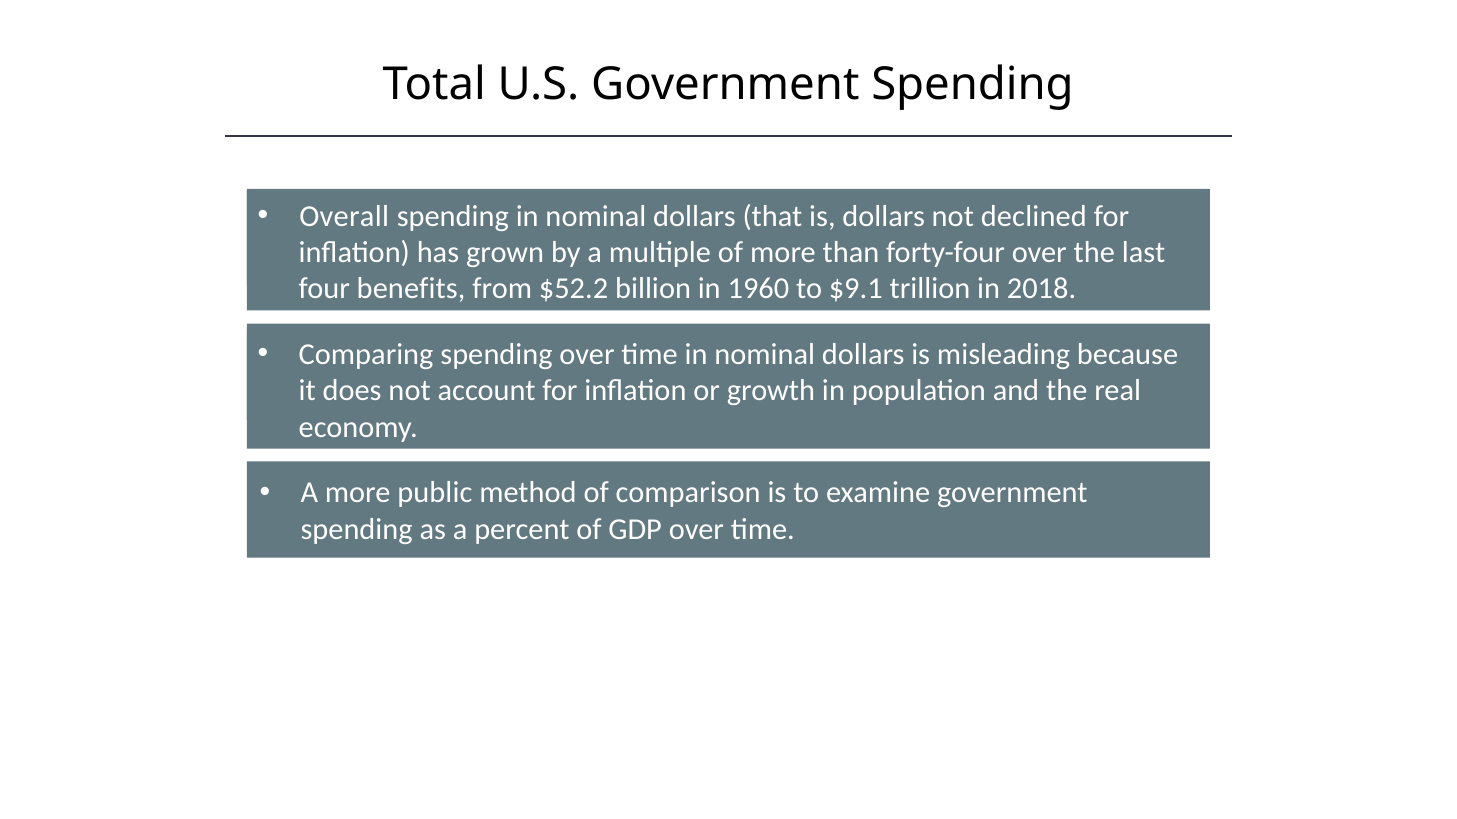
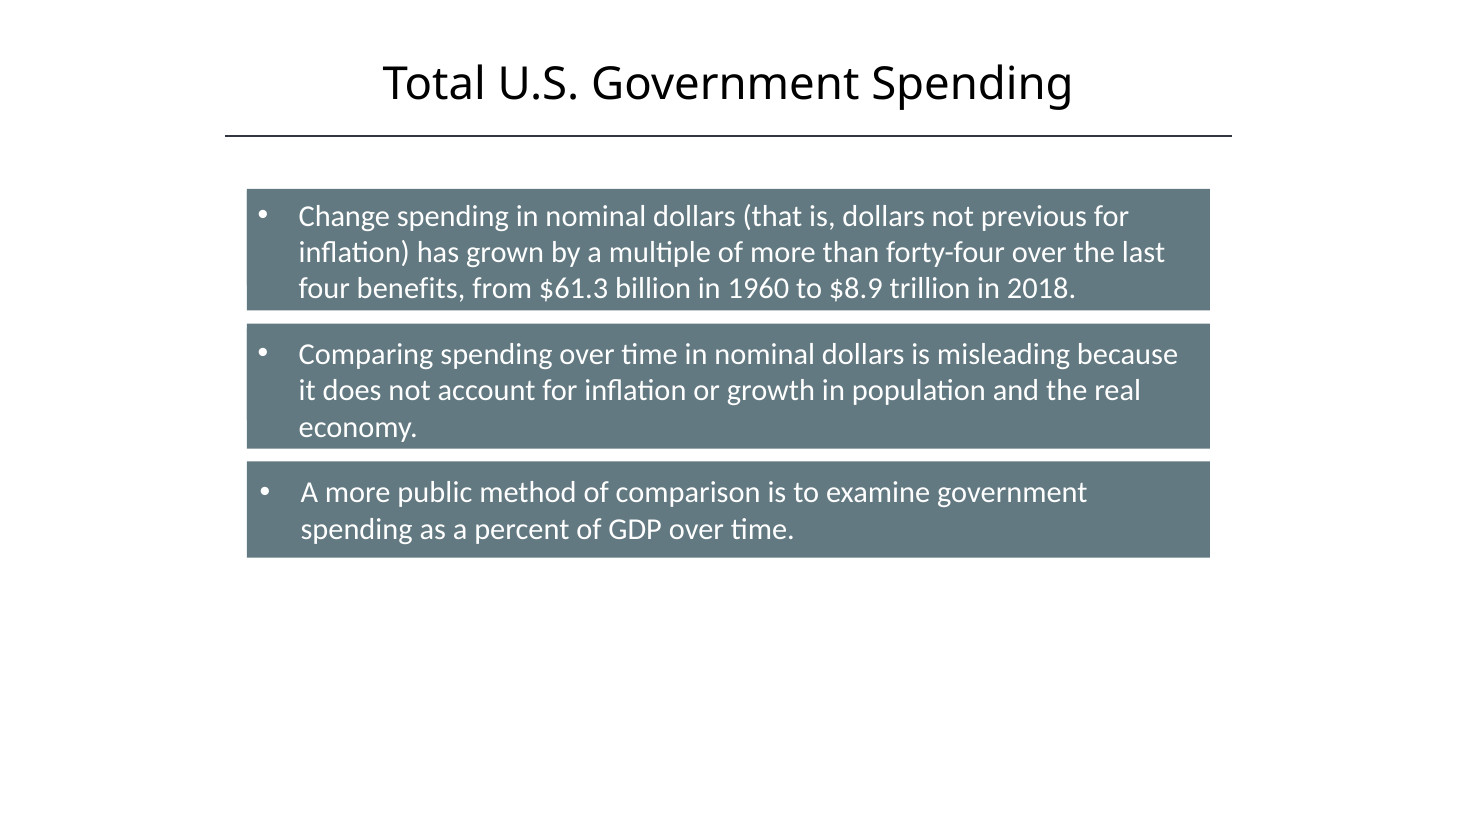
Overall: Overall -> Change (344, 216)
declined: declined -> previous (1034, 216)
$52.2: $52.2 -> $61.3 (574, 289)
$9.1: $9.1 -> $8.9 (856, 289)
